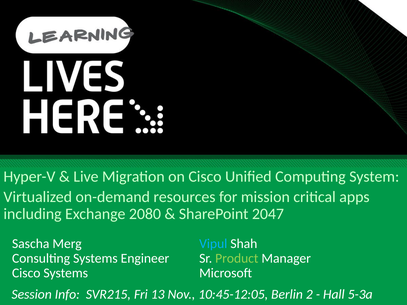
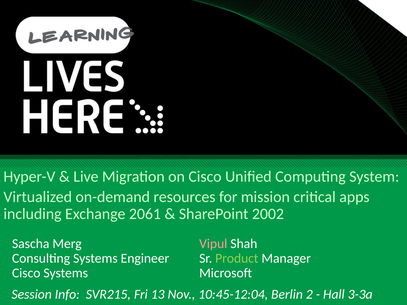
2080: 2080 -> 2061 (145, 214)
2047: 2047 -> 2002 (268, 214)
Vipul colour: light blue -> pink (213, 244)
10:45-12:05: 10:45-12:05 -> 10:45-12:04 (233, 295)
5-3a: 5-3a -> 3-3a (360, 295)
